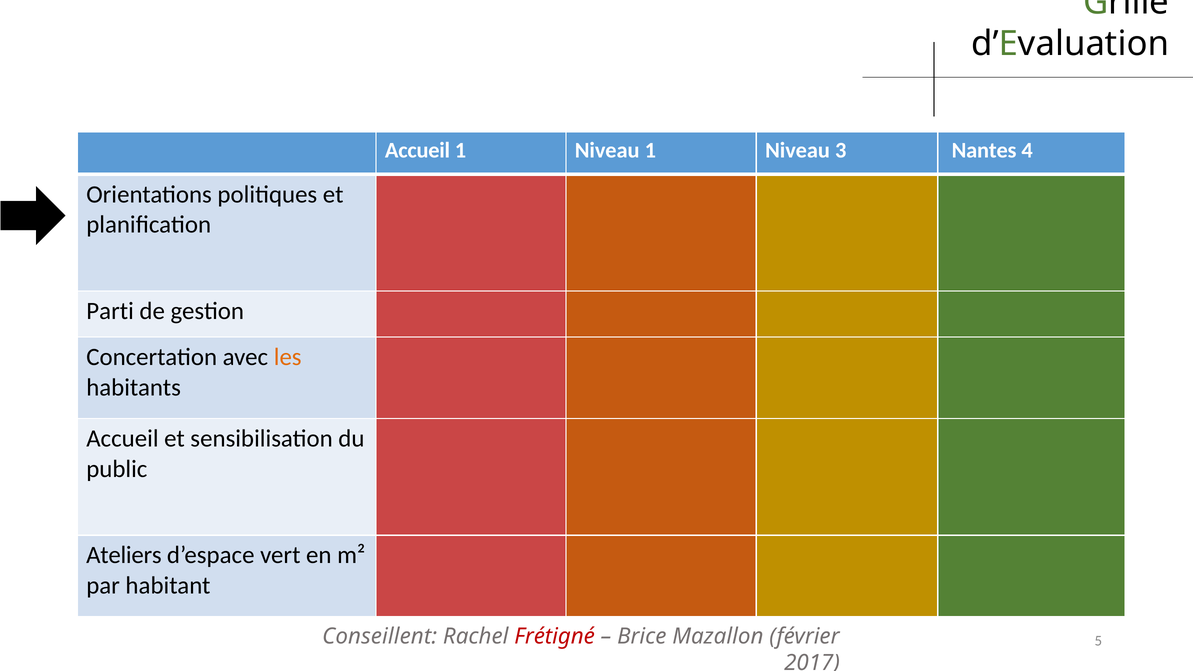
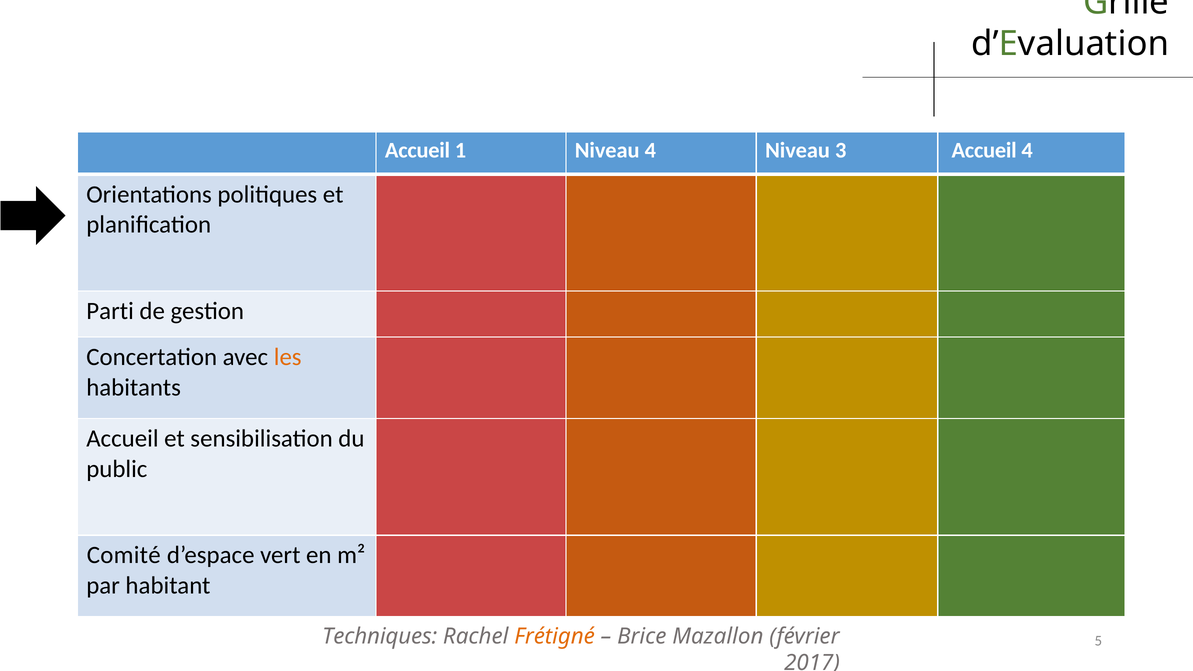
Niveau 1: 1 -> 4 (650, 150)
3 Nantes: Nantes -> Accueil (984, 150)
Ateliers: Ateliers -> Comité (124, 555)
Conseillent: Conseillent -> Techniques (380, 636)
Frétigné colour: red -> orange (555, 636)
